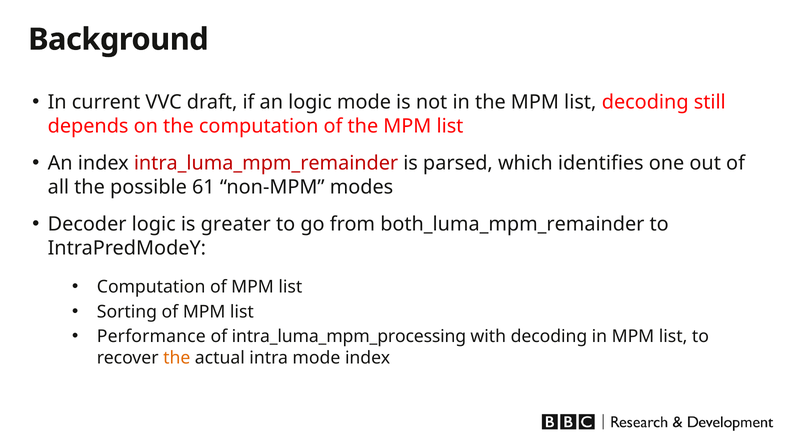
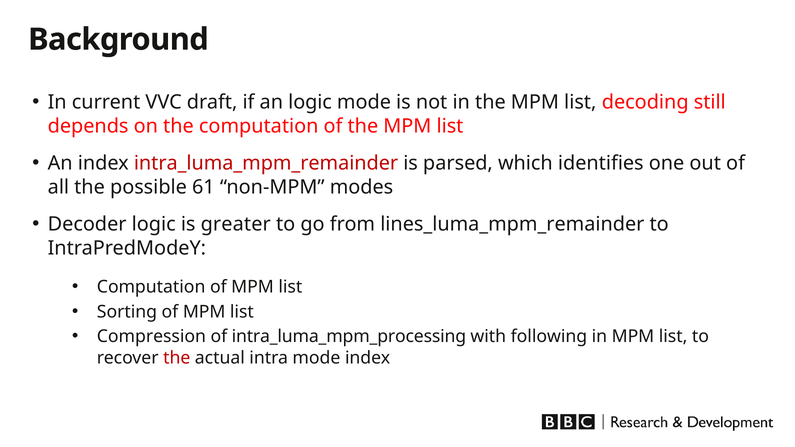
both_luma_mpm_remainder: both_luma_mpm_remainder -> lines_luma_mpm_remainder (512, 224)
Performance: Performance -> Compression (151, 337)
with decoding: decoding -> following (549, 337)
the colour: orange -> red (177, 358)
